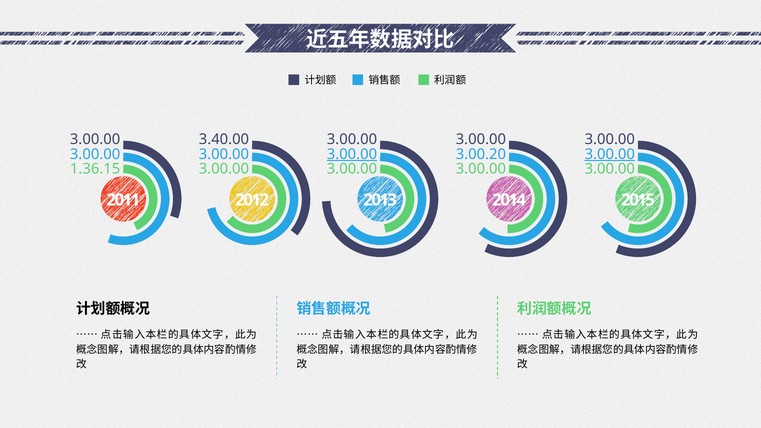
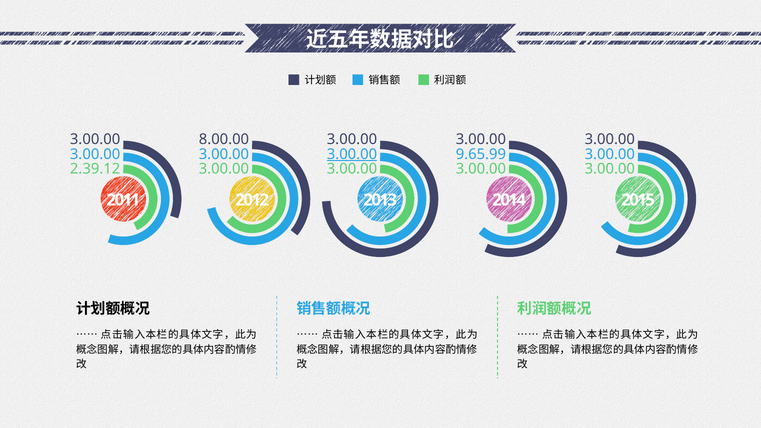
3.40.00: 3.40.00 -> 8.00.00 (224, 140)
3.00.20: 3.00.20 -> 9.65.99 (481, 154)
3.00.00 underline: present -> none (610, 154)
1.36.15: 1.36.15 -> 2.39.12 (95, 169)
